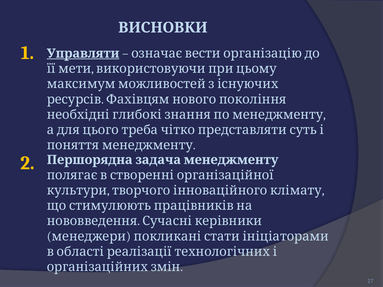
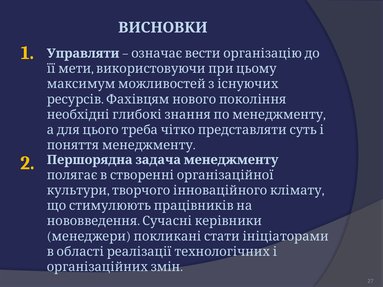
Управляти underline: present -> none (83, 53)
